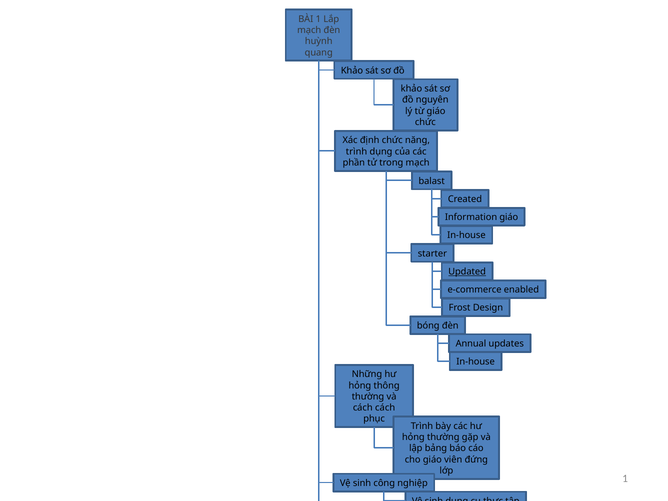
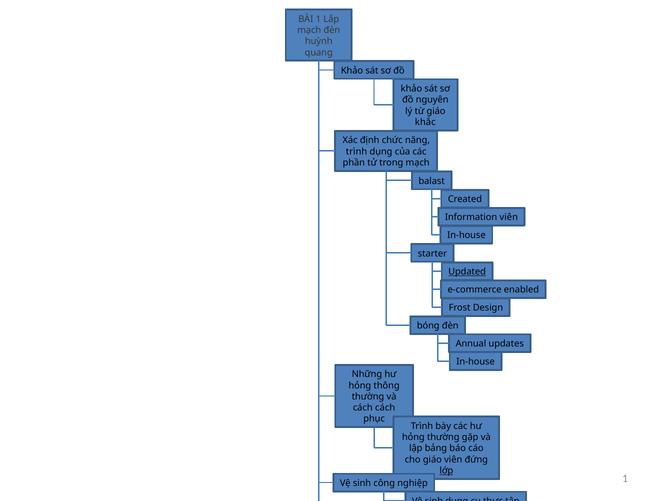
chức: chức -> khắc (425, 122)
Information giáo: giáo -> viên (509, 217)
lớp underline: none -> present (446, 471)
